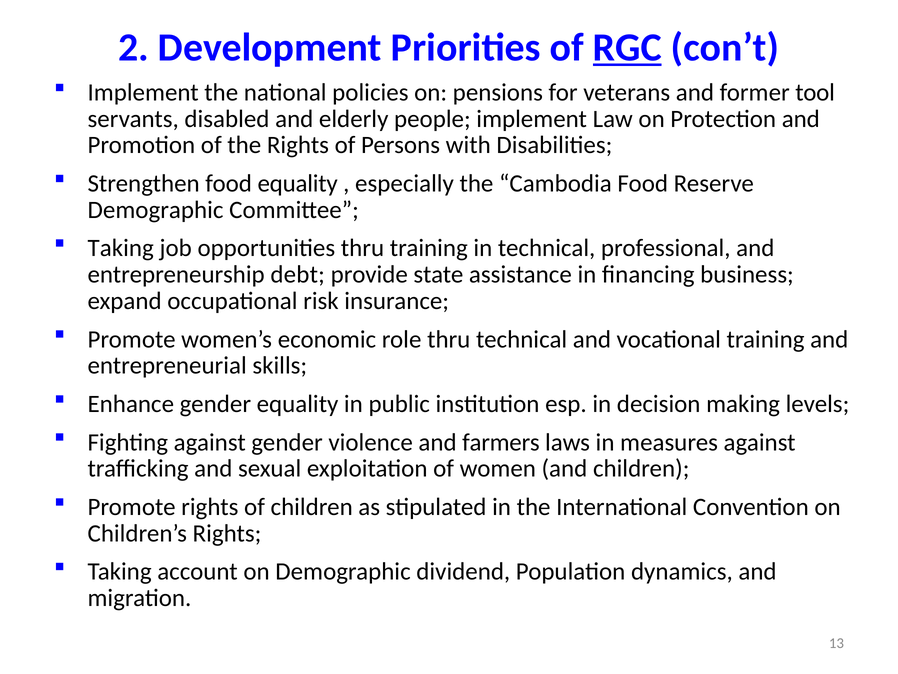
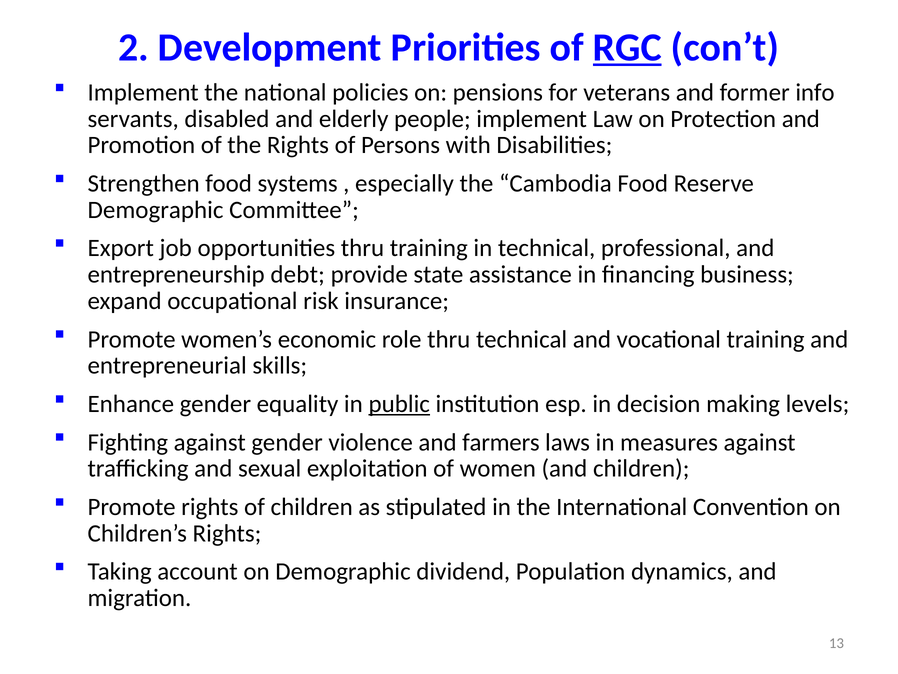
tool: tool -> info (815, 92)
food equality: equality -> systems (298, 183)
Taking: Taking -> Export (121, 248)
public underline: none -> present (399, 404)
